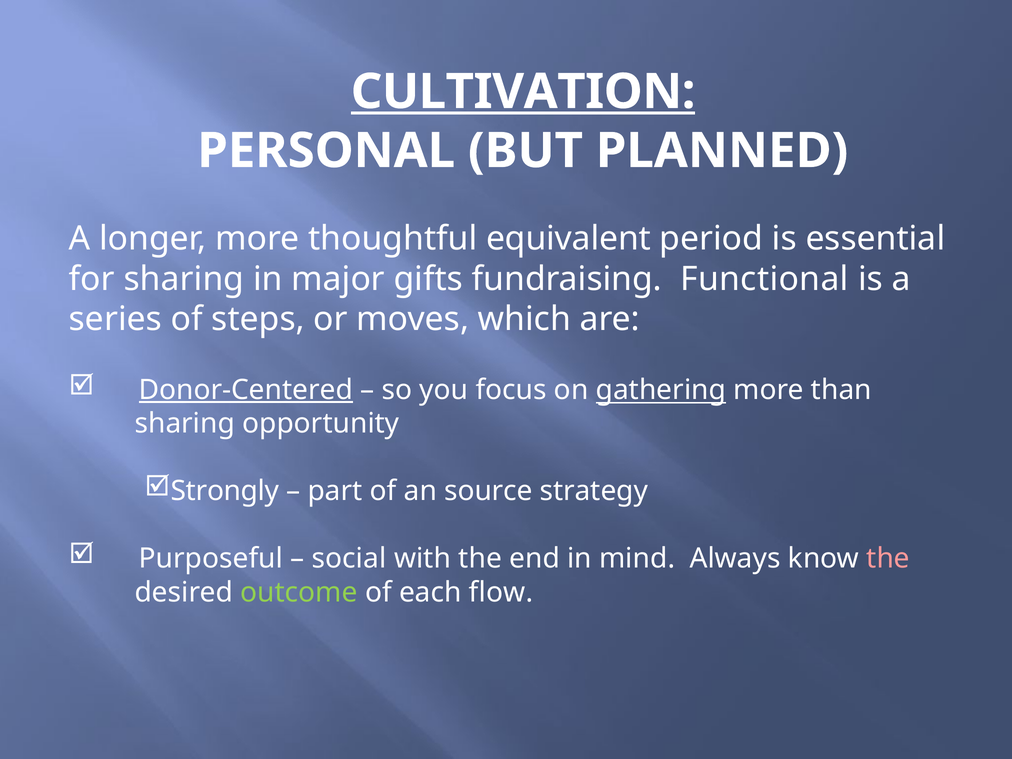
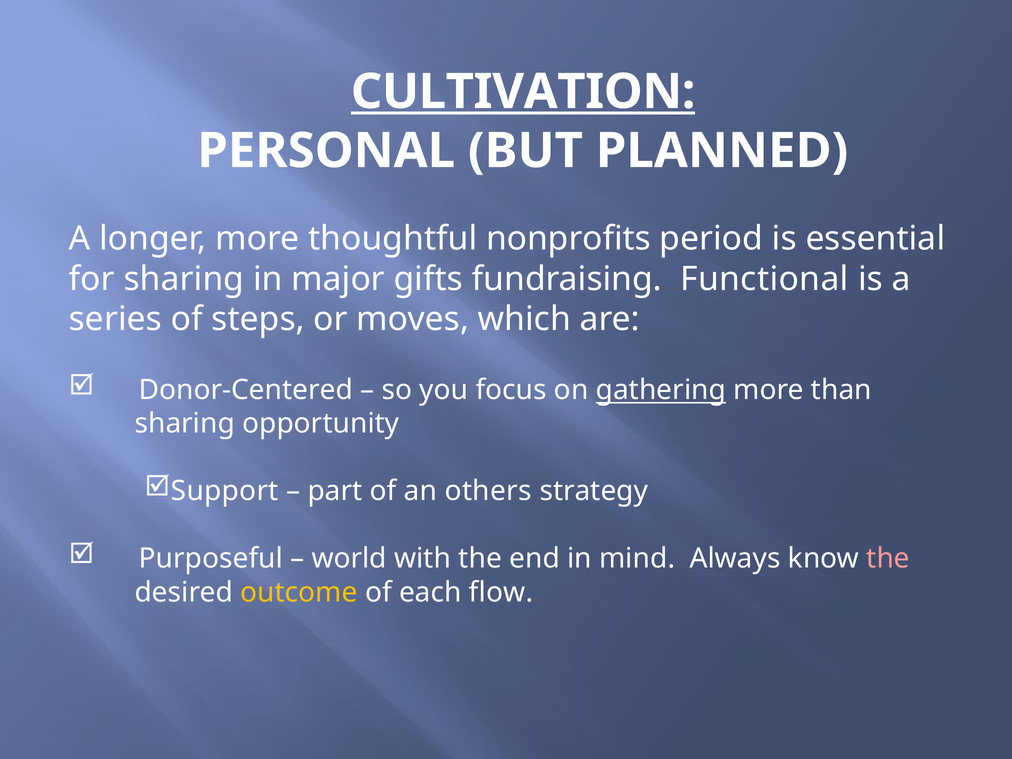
equivalent: equivalent -> nonprofits (569, 238)
Donor-Centered underline: present -> none (246, 390)
Strongly: Strongly -> Support (225, 491)
source: source -> others (488, 491)
social: social -> world (349, 559)
outcome colour: light green -> yellow (299, 592)
